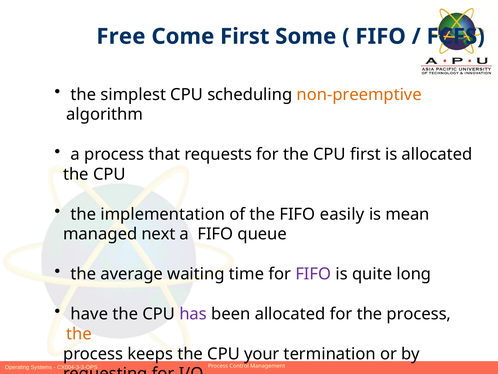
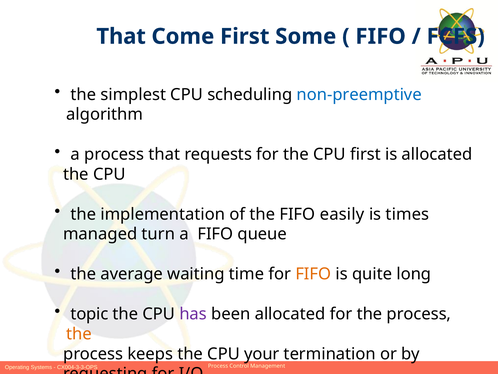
Free: Free -> That (121, 36)
non-preemptive colour: orange -> blue (359, 94)
mean: mean -> times (407, 214)
next: next -> turn (158, 234)
FIFO colour: purple -> orange (313, 274)
have: have -> topic (89, 314)
